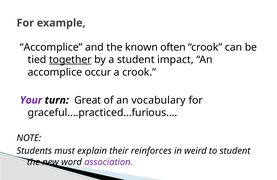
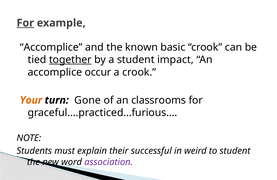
For underline: none -> present (25, 23)
often: often -> basic (173, 47)
Your colour: purple -> orange (31, 100)
Great: Great -> Gone (88, 100)
vocabulary: vocabulary -> classrooms (159, 100)
reinforces: reinforces -> successful (151, 151)
